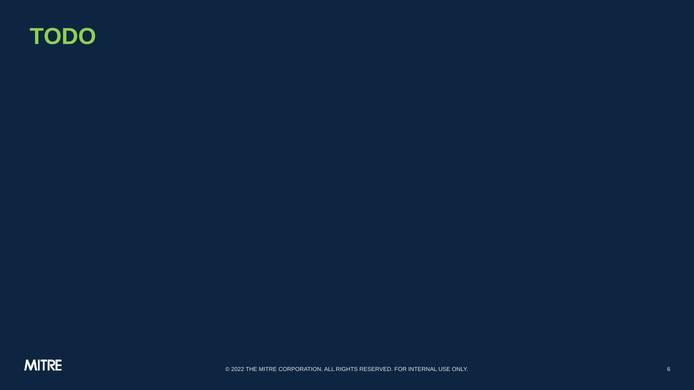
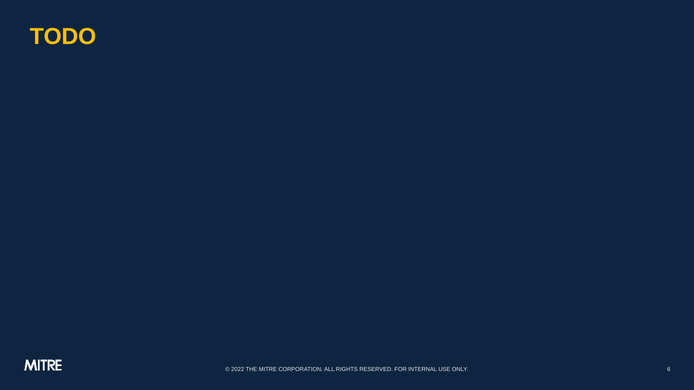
TODO colour: light green -> yellow (63, 37)
